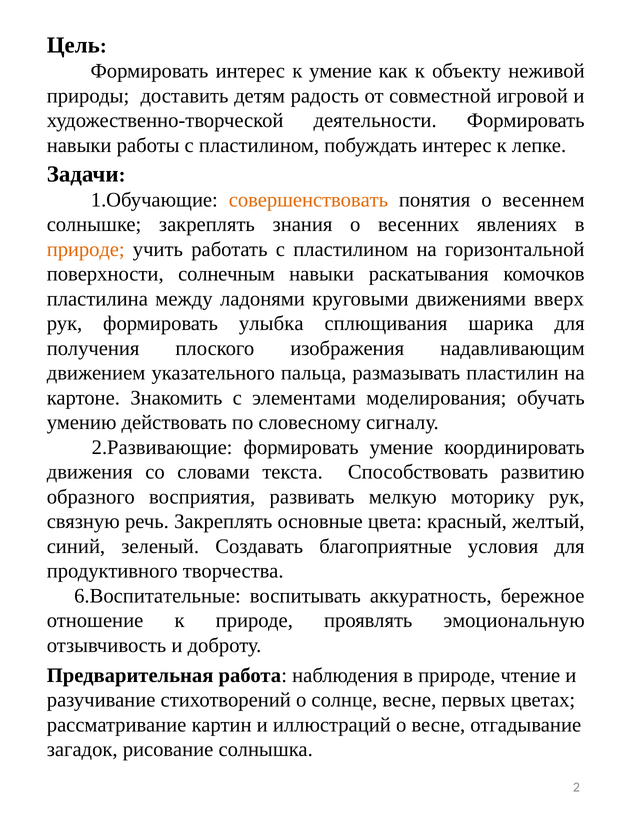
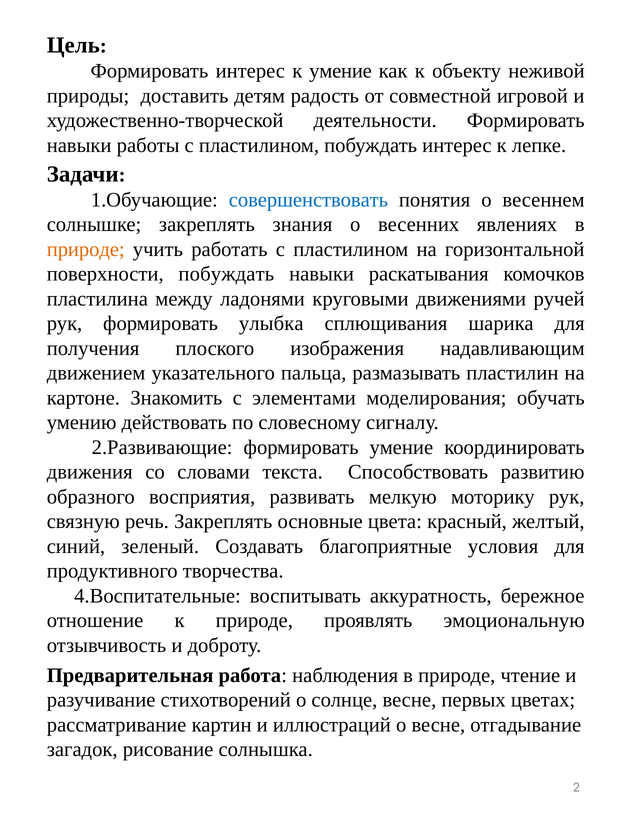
совершенствовать colour: orange -> blue (308, 200)
поверхности солнечным: солнечным -> побуждать (226, 274)
вверх: вверх -> ручей (559, 299)
6.Воспитательные: 6.Воспитательные -> 4.Воспитательные (157, 596)
